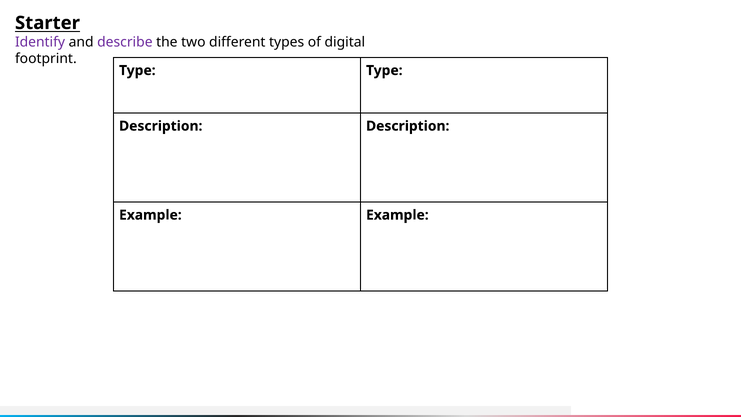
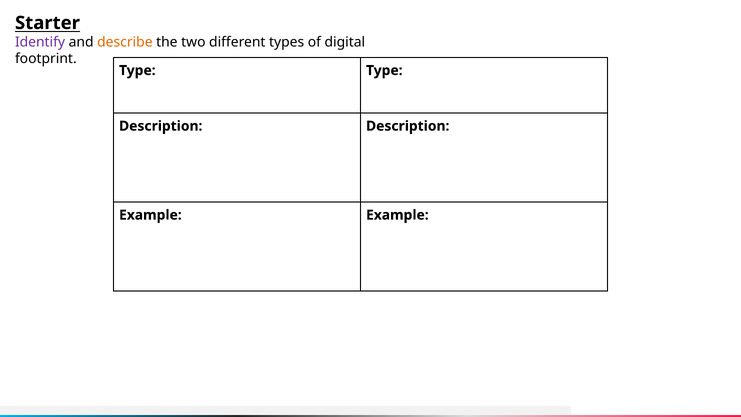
describe colour: purple -> orange (125, 42)
